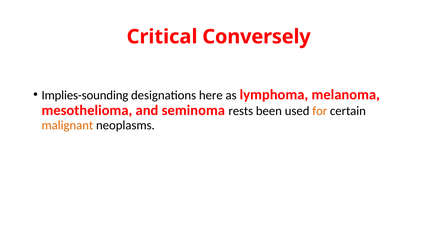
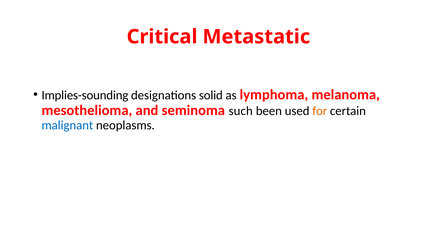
Conversely: Conversely -> Metastatic (256, 37)
here: here -> solid (211, 95)
rests: rests -> such (241, 111)
malignant colour: orange -> blue (67, 125)
